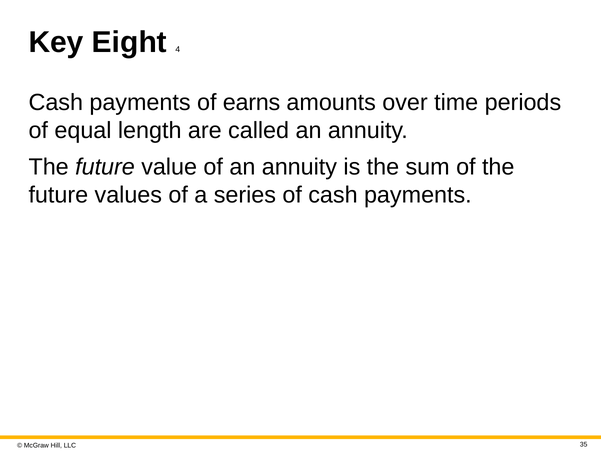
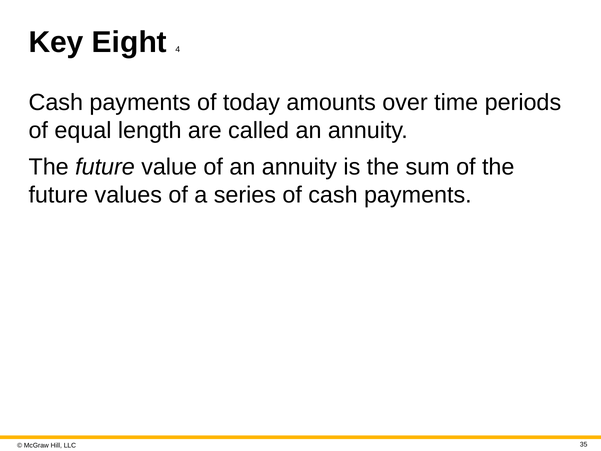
earns: earns -> today (251, 103)
